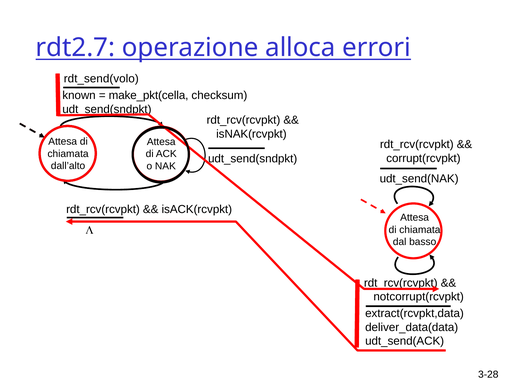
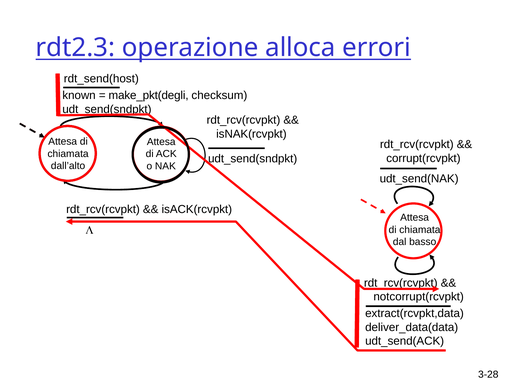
rdt2.7: rdt2.7 -> rdt2.3 (75, 47)
rdt_send(volo: rdt_send(volo -> rdt_send(host (101, 79)
make_pkt(cella: make_pkt(cella -> make_pkt(degli (149, 95)
